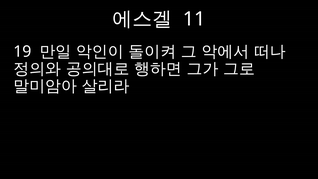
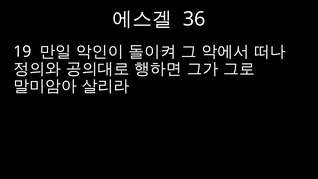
11: 11 -> 36 (194, 19)
